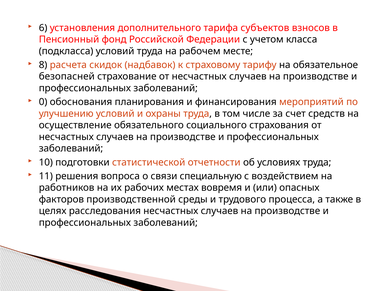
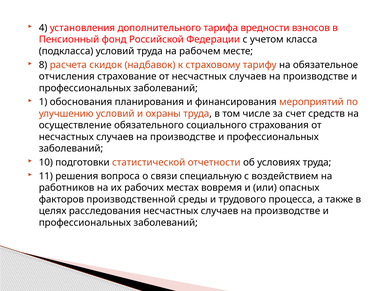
6: 6 -> 4 (43, 28)
субъектов: субъектов -> вредности (265, 28)
безопасней: безопасней -> отчисления (67, 77)
0: 0 -> 1 (43, 102)
